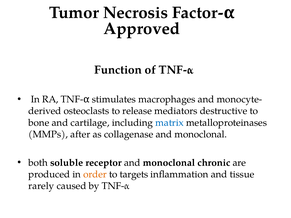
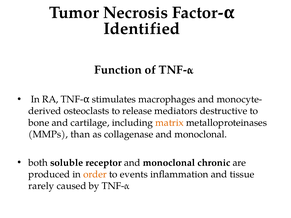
Approved: Approved -> Identified (142, 29)
matrix colour: blue -> orange (170, 123)
after: after -> than (80, 134)
targets: targets -> events (134, 174)
